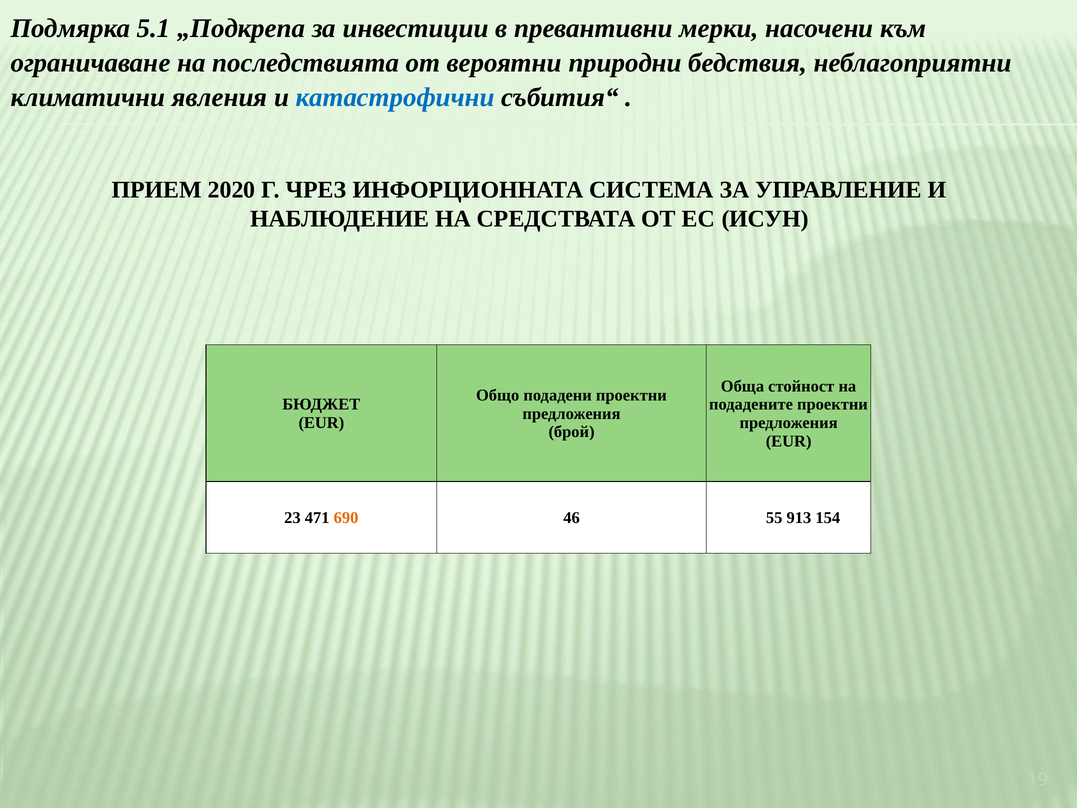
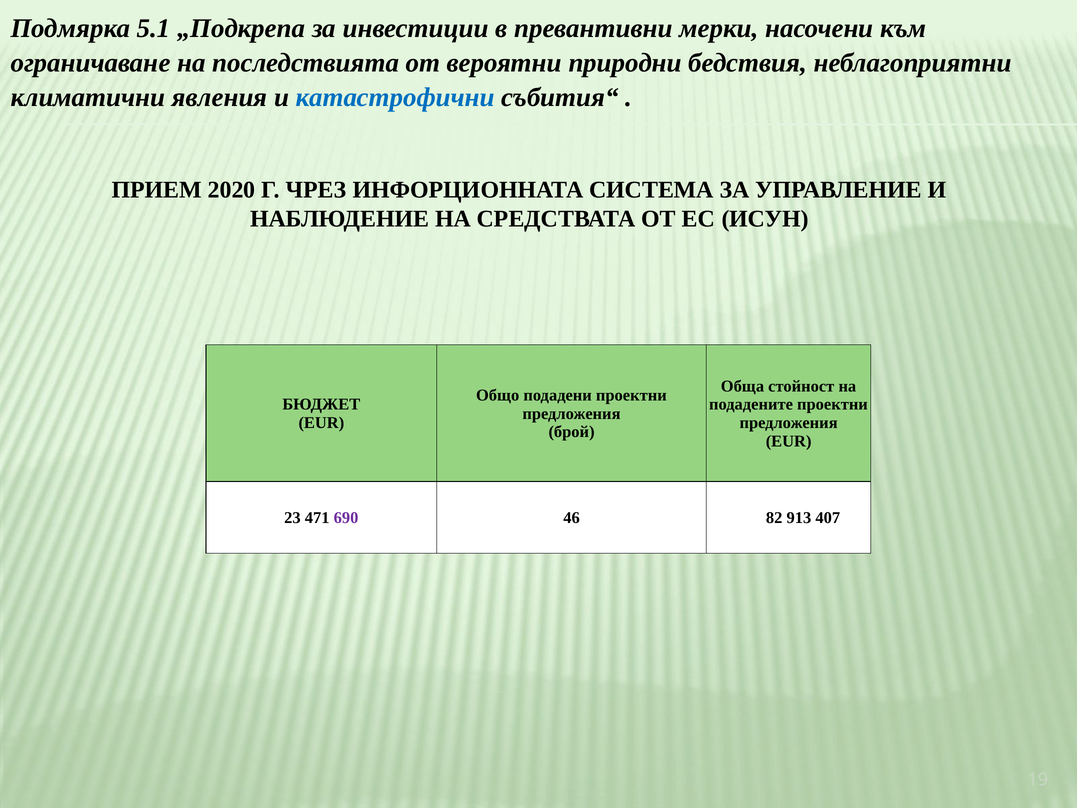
690 colour: orange -> purple (346, 518)
55: 55 -> 82 (774, 518)
154: 154 -> 407 (828, 518)
